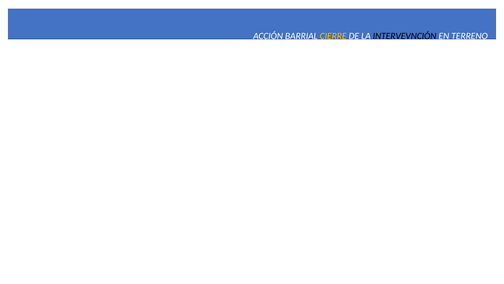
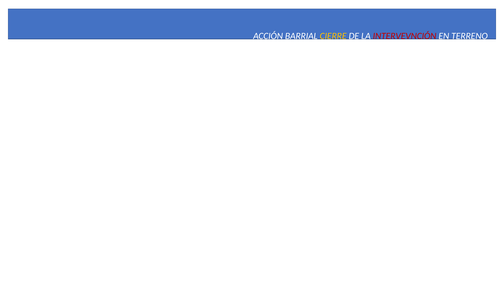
INTERVEVNCIÓN colour: black -> red (405, 36)
